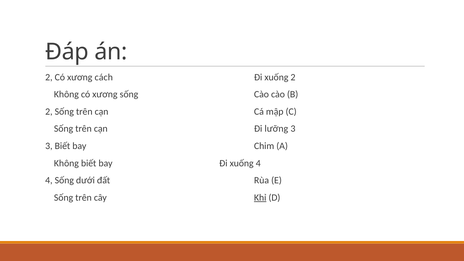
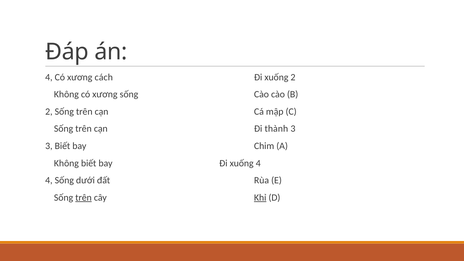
2: 2 -> 4 (49, 77)
lưỡng: lưỡng -> thành (276, 129)
trên underline: none -> present (84, 198)
